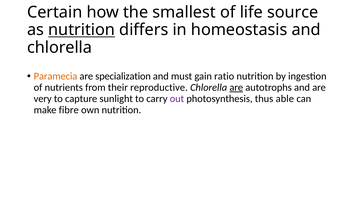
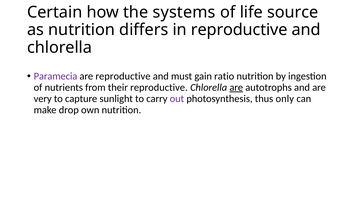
smallest: smallest -> systems (184, 12)
nutrition underline: present -> none (82, 30)
in homeostasis: homeostasis -> reproductive (239, 30)
Paramecia colour: orange -> purple (56, 76)
are specialization: specialization -> reproductive (123, 76)
able: able -> only (285, 99)
fibre: fibre -> drop (69, 110)
